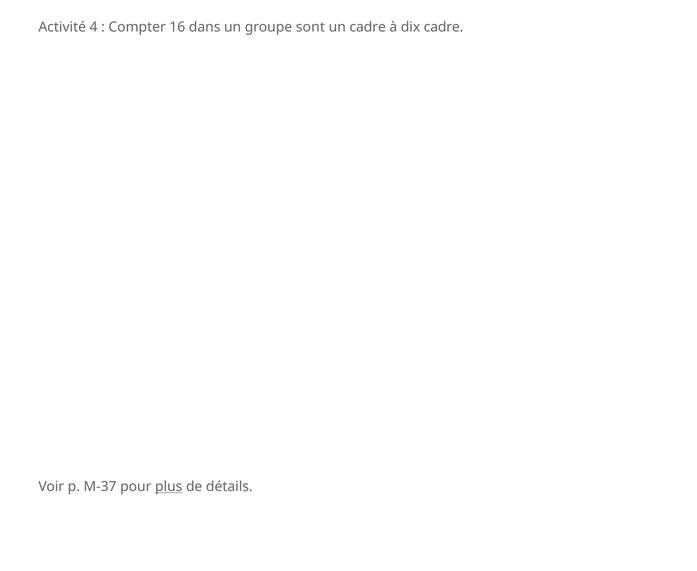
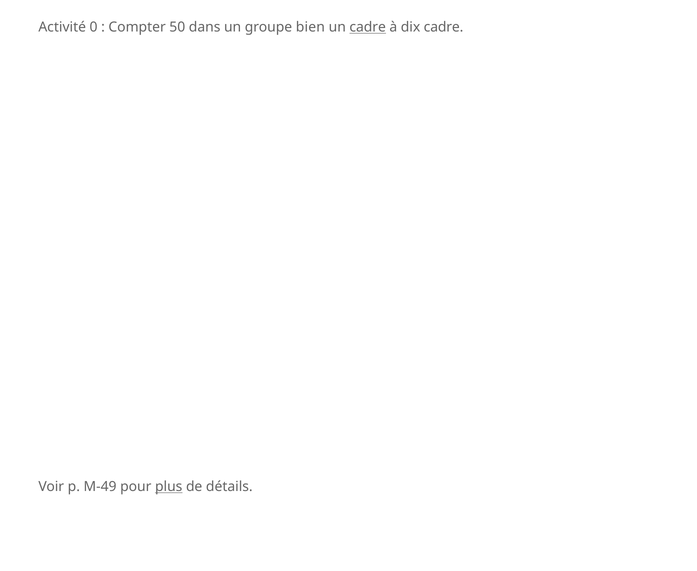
4: 4 -> 0 (94, 27)
16: 16 -> 50 (177, 27)
sont: sont -> bien (310, 27)
cadre underline: none -> present (368, 27)
M-37: M-37 -> M-49 (100, 487)
